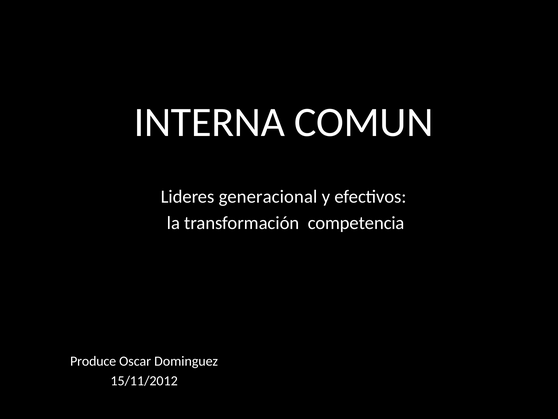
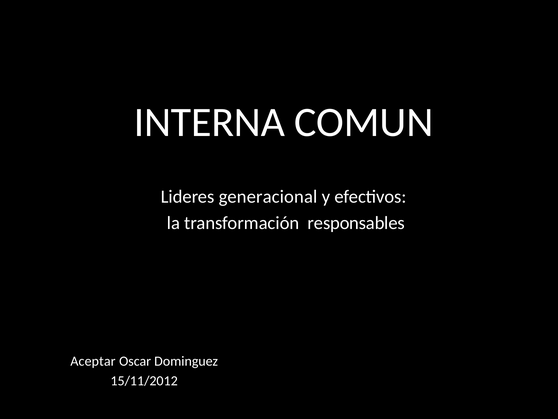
competencia: competencia -> responsables (356, 223)
Produce: Produce -> Aceptar (93, 361)
